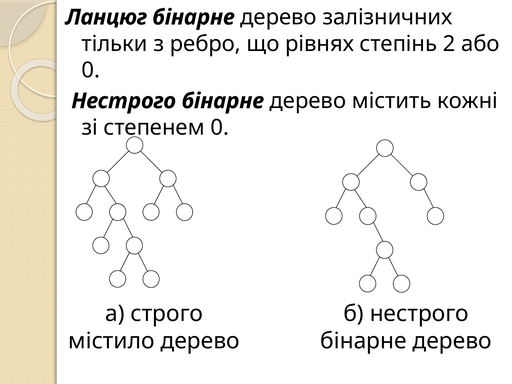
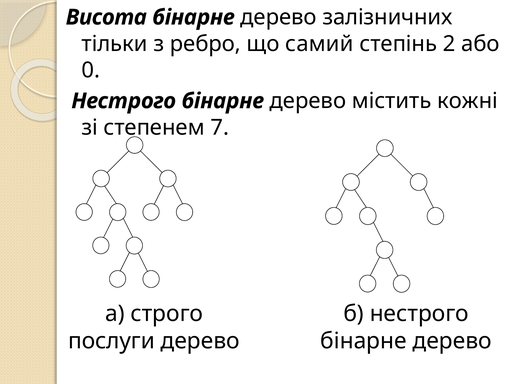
Ланцюг: Ланцюг -> Висота (106, 17)
рівнях: рівнях -> самий (319, 44)
степенем 0: 0 -> 7 (220, 127)
містило: містило -> послуги (112, 341)
